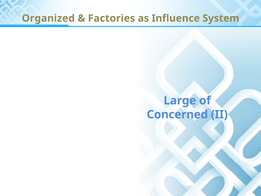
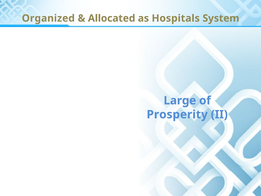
Factories: Factories -> Allocated (112, 18)
Influence: Influence -> Hospitals (176, 18)
Concerned: Concerned -> Prosperity (177, 114)
